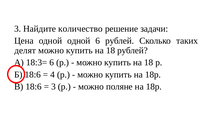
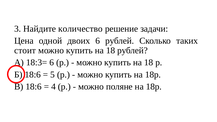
одной одной: одной -> двоих (79, 41)
делят: делят -> стоит (25, 51)
4: 4 -> 5 (53, 75)
3: 3 -> 4 (53, 87)
